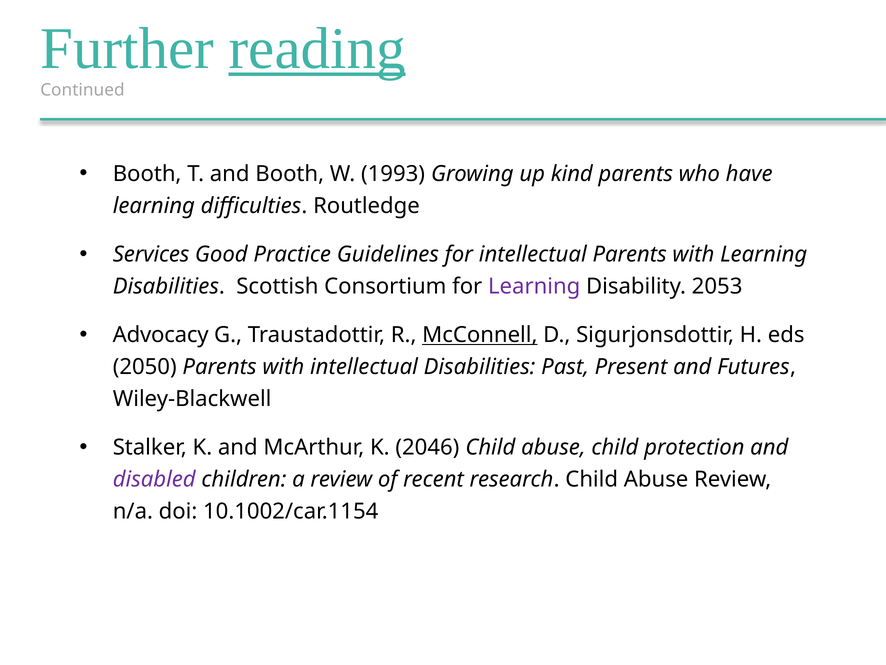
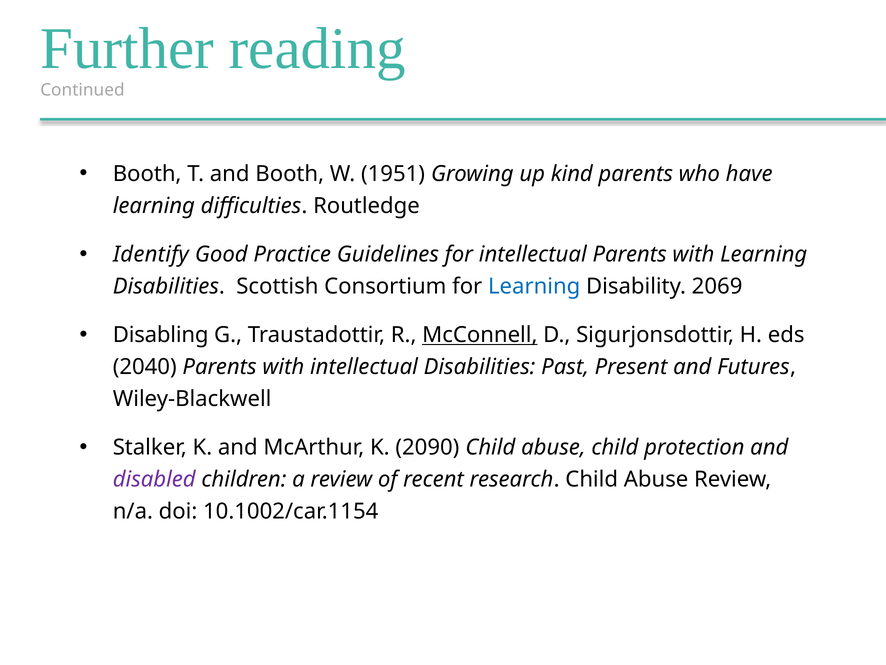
reading underline: present -> none (317, 49)
1993: 1993 -> 1951 (393, 174)
Services: Services -> Identify (151, 254)
Learning colour: purple -> blue (534, 286)
2053: 2053 -> 2069 (717, 286)
Advocacy: Advocacy -> Disabling (161, 335)
2050: 2050 -> 2040 (145, 367)
2046: 2046 -> 2090 (427, 447)
